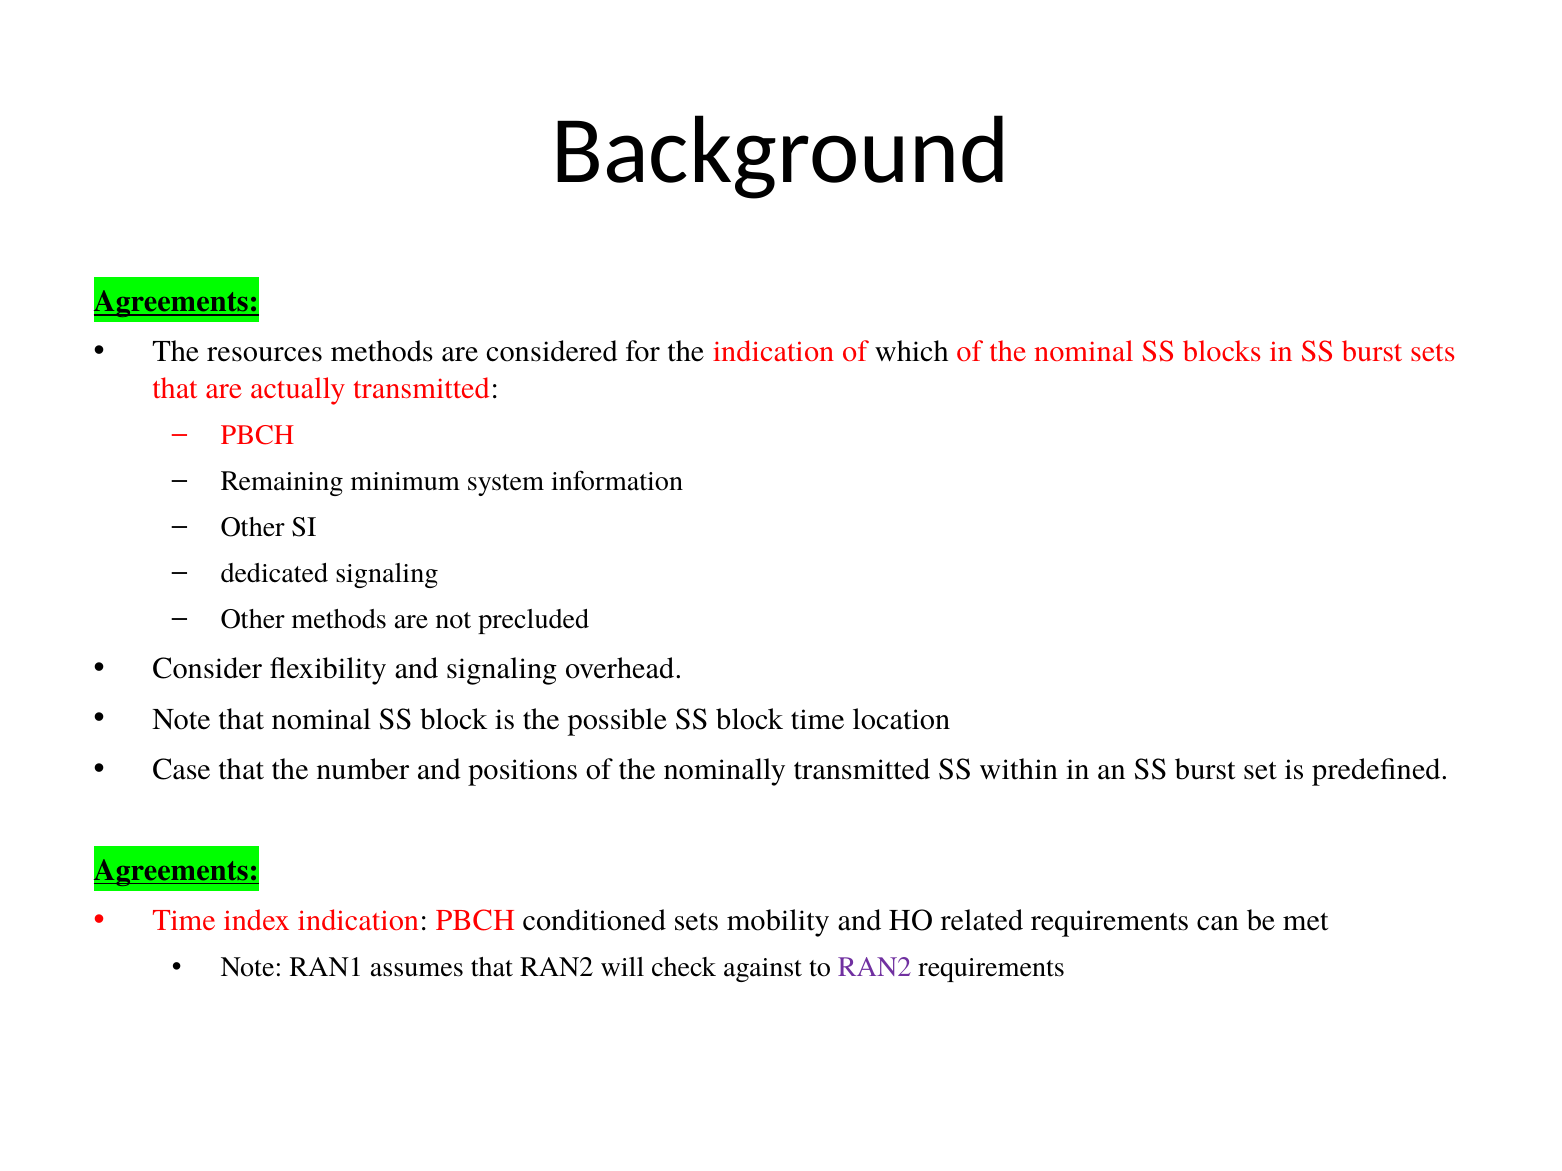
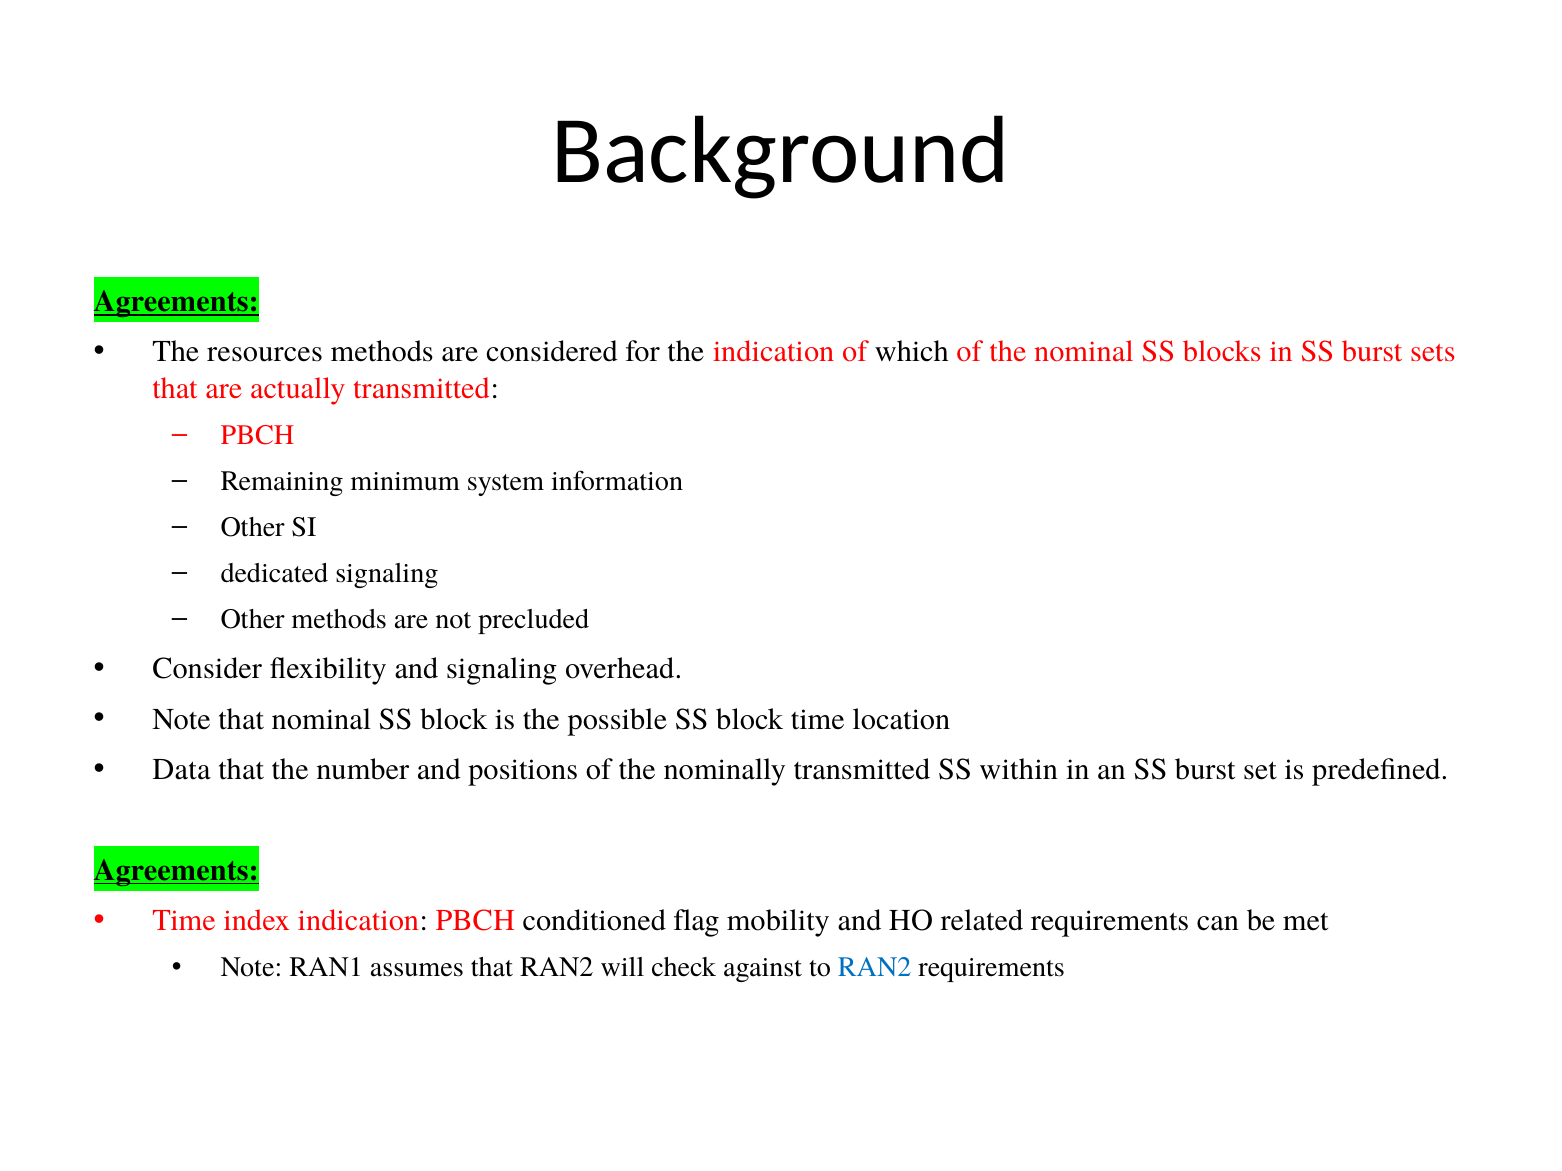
Case: Case -> Data (181, 770)
conditioned sets: sets -> flag (696, 921)
RAN2 colour: purple -> blue (875, 968)
